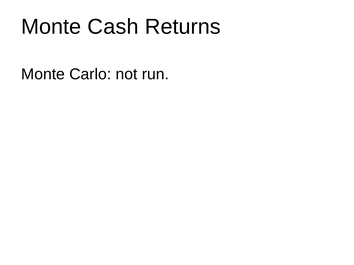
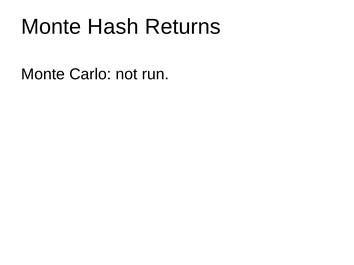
Cash: Cash -> Hash (113, 27)
